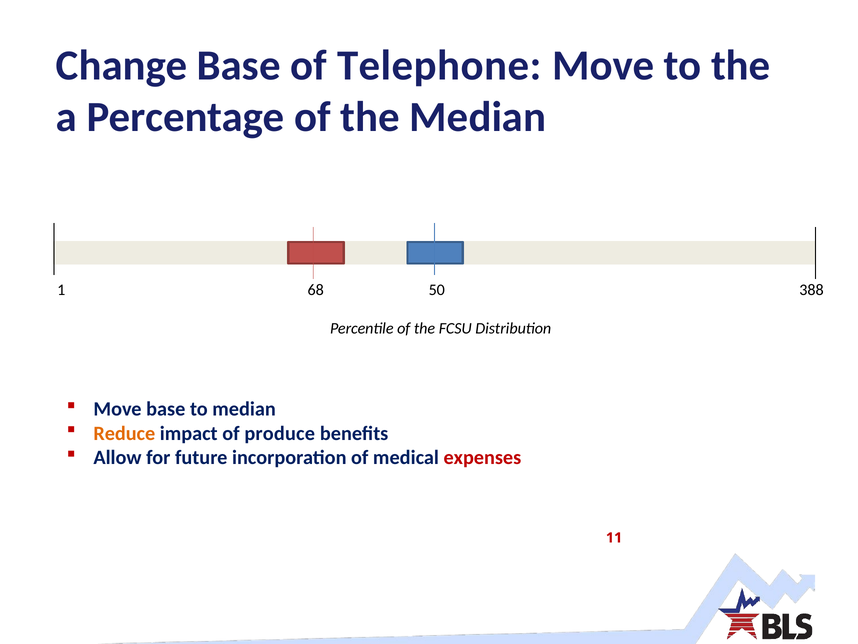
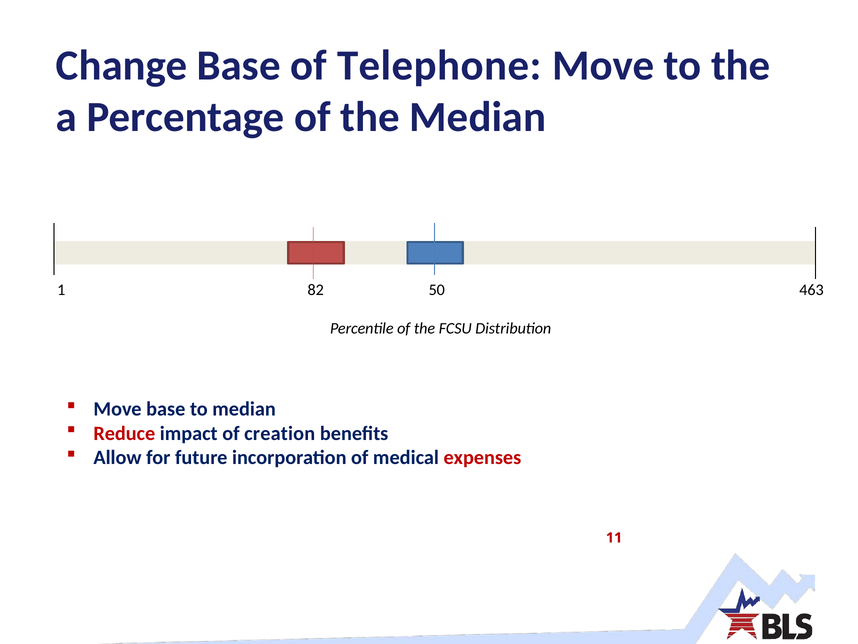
68: 68 -> 82 (316, 290)
388: 388 -> 463 (811, 290)
Reduce colour: orange -> red (124, 433)
produce: produce -> creation (280, 433)
